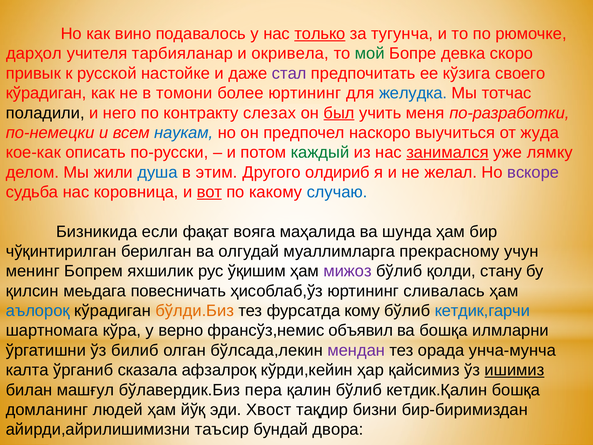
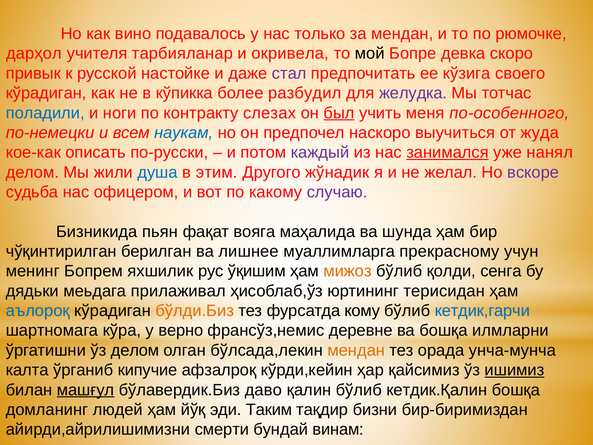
только underline: present -> none (320, 34)
за тугунча: тугунча -> мендан (402, 34)
мой colour: green -> black (370, 54)
томони: томони -> кўпикка (184, 93)
более юртининг: юртининг -> разбудил (305, 93)
желудка colour: blue -> purple (413, 93)
поладили colour: black -> blue (45, 113)
него: него -> ноги (120, 113)
по-разработки: по-разработки -> по-особенного (509, 113)
каждый colour: green -> purple (320, 152)
лямку: лямку -> нанял (550, 152)
олдириб: олдириб -> жўнадик (337, 172)
коровница: коровница -> офицером (136, 192)
вот underline: present -> none (209, 192)
случаю colour: blue -> purple (337, 192)
если: если -> пьян (160, 231)
олгудай: олгудай -> лишнее (249, 251)
мижоз colour: purple -> orange (348, 271)
стану: стану -> сенга (501, 271)
қилсин: қилсин -> дядьки (32, 291)
повесничать: повесничать -> прилаживал (178, 291)
сливалась: сливалась -> терисидан (444, 291)
объявил: объявил -> деревне (361, 330)
ўз билиб: билиб -> делом (135, 350)
мендан colour: purple -> orange (356, 350)
сказала: сказала -> кипучие (148, 370)
машғул underline: none -> present (86, 390)
пера: пера -> даво (263, 390)
Хвост: Хвост -> Таким (269, 409)
таъсир: таъсир -> смерти (222, 429)
двора: двора -> винам (338, 429)
